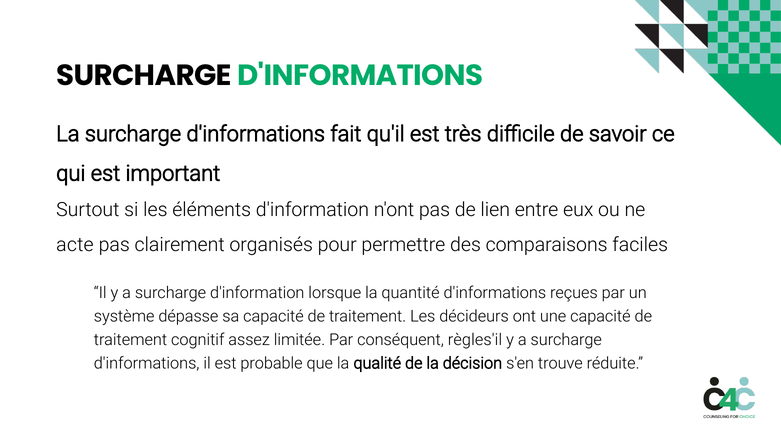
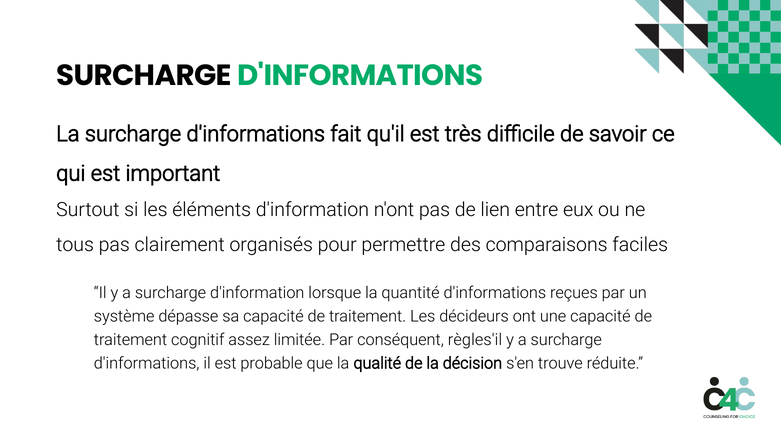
acte: acte -> tous (75, 245)
